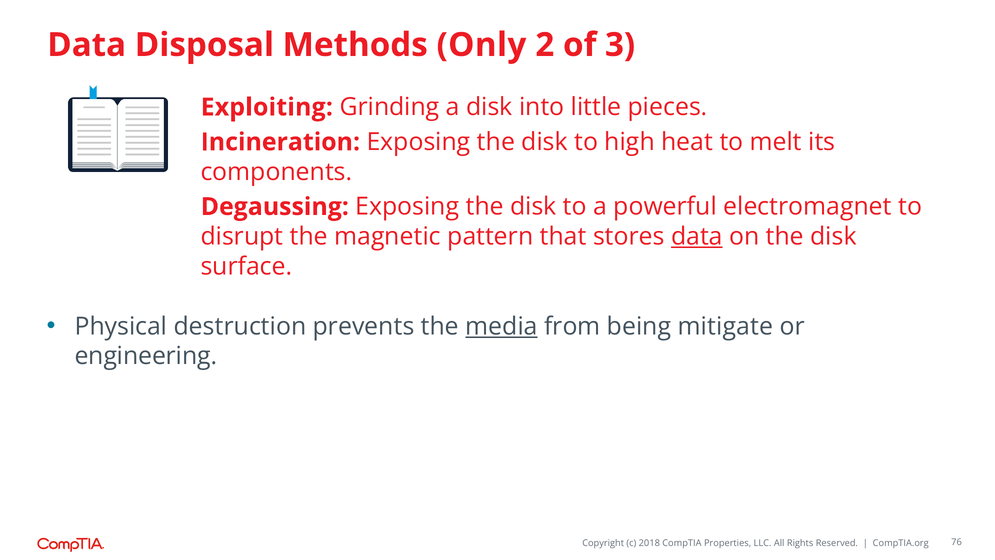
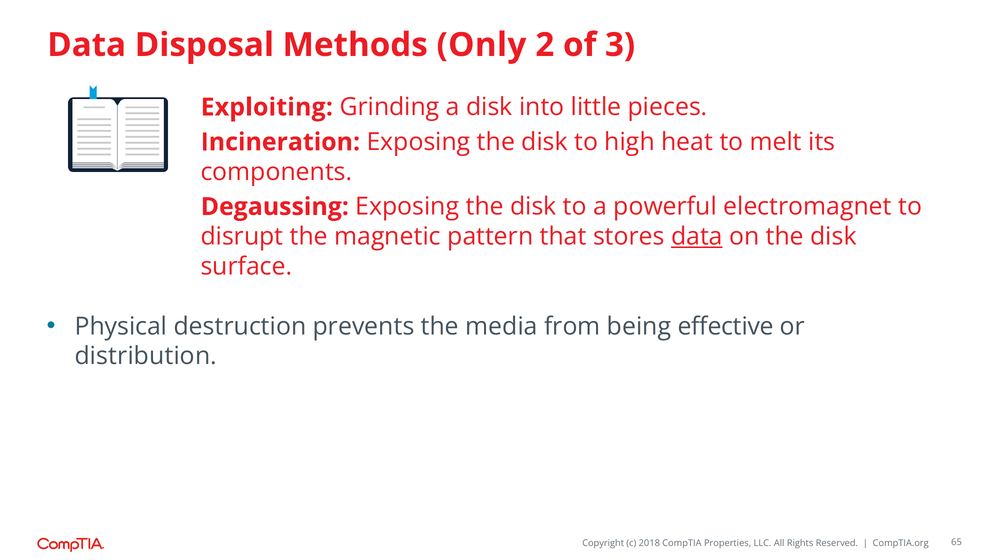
media underline: present -> none (501, 326)
mitigate: mitigate -> effective (726, 326)
engineering: engineering -> distribution (146, 356)
76: 76 -> 65 (957, 542)
